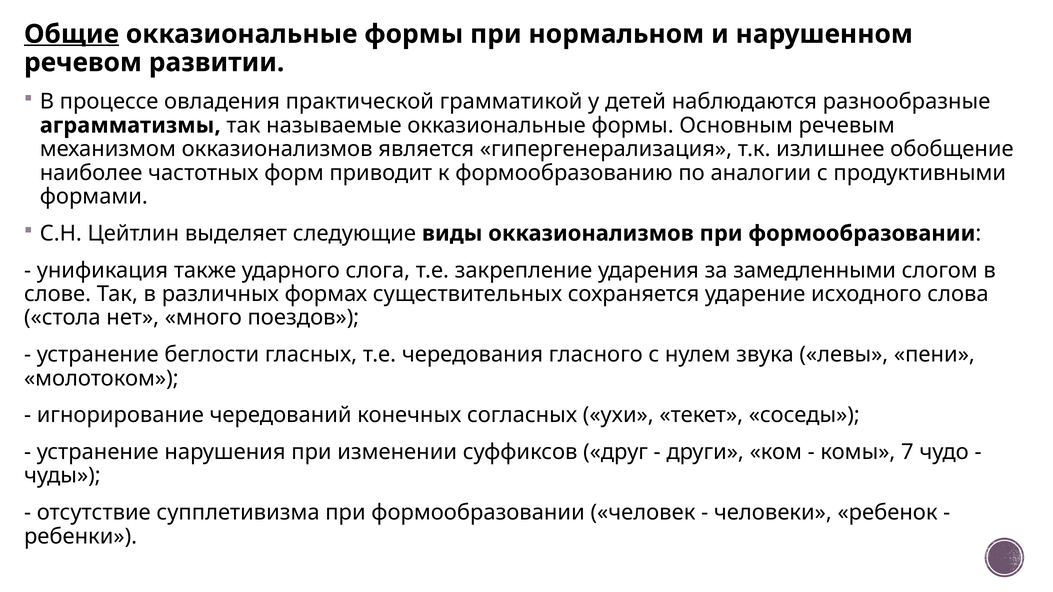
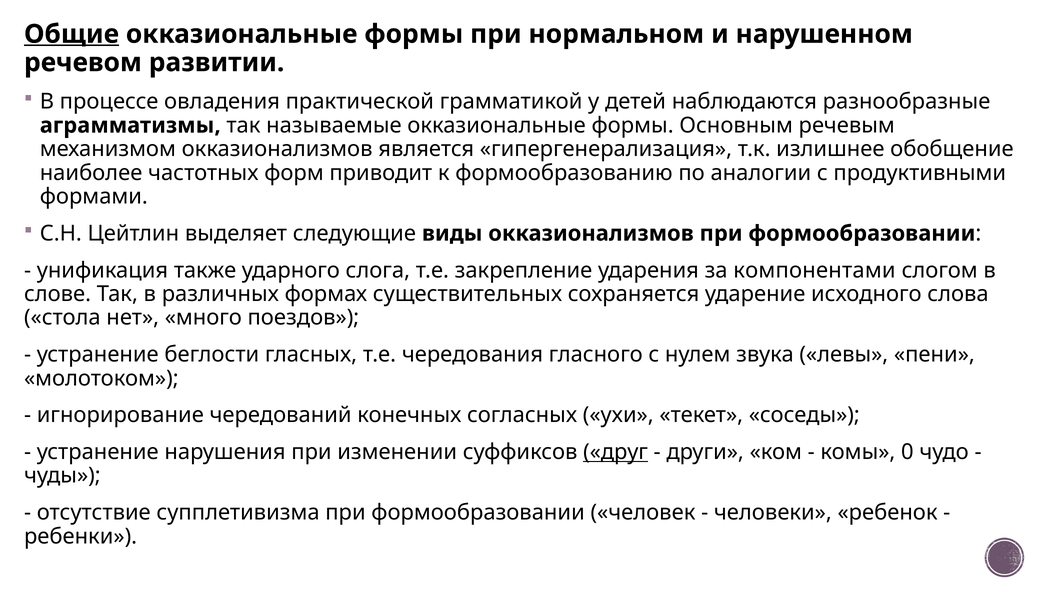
замедленными: замедленными -> компонентами (814, 270)
друг underline: none -> present (616, 452)
7: 7 -> 0 (907, 452)
